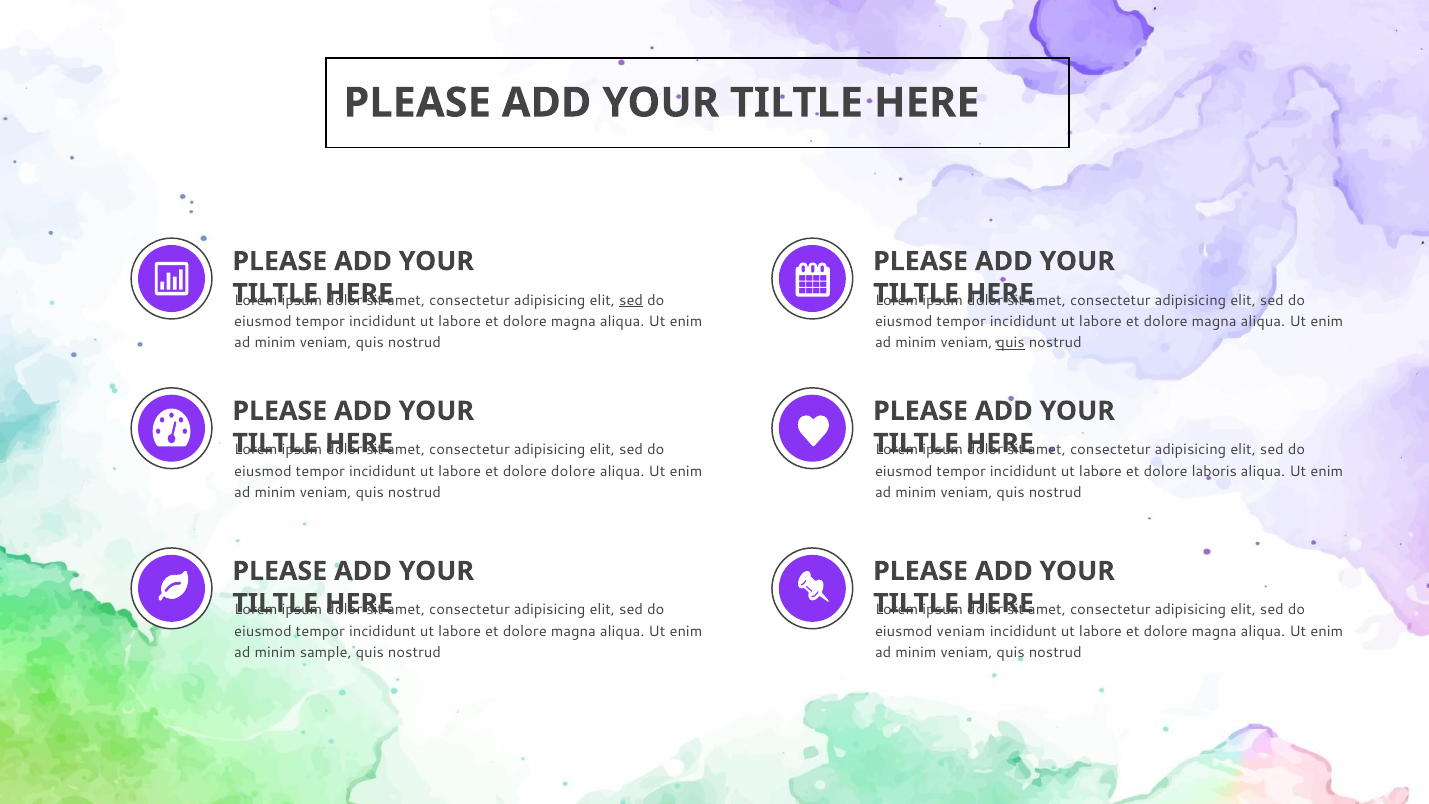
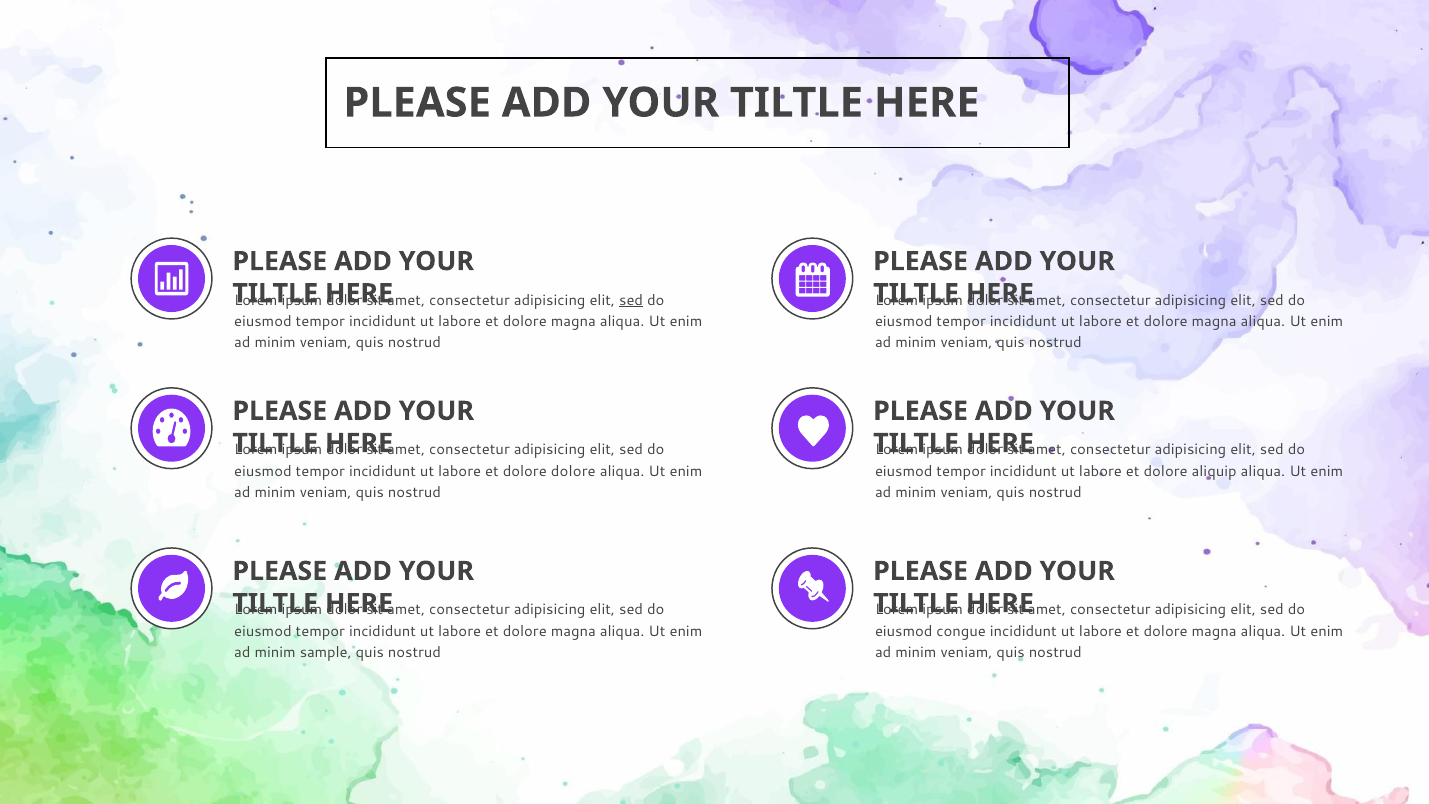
quis underline: present -> none (1011, 343)
laboris: laboris -> aliquip (1214, 471)
eiusmod veniam: veniam -> congue (961, 631)
